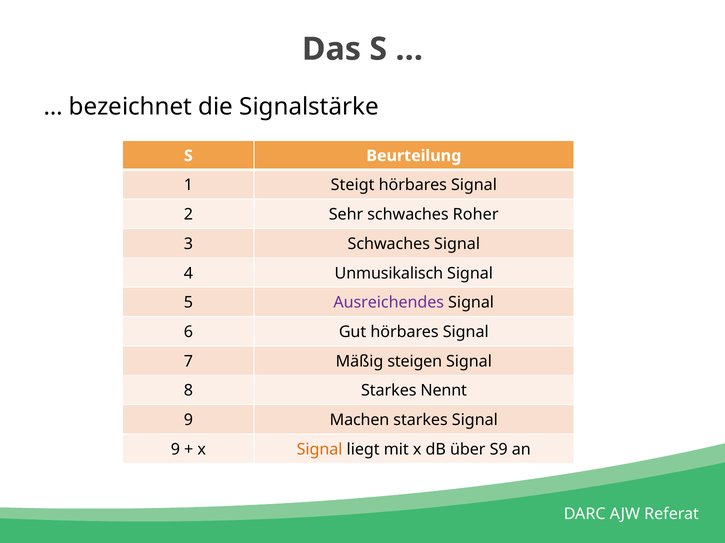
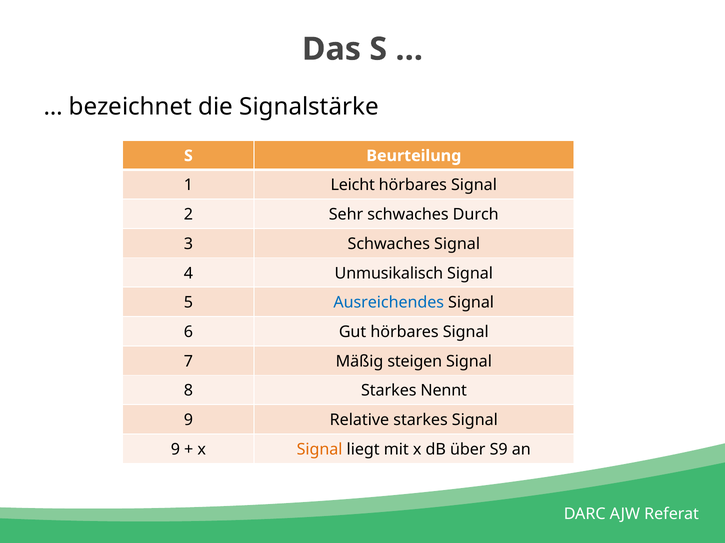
Steigt: Steigt -> Leicht (353, 185)
Roher: Roher -> Durch (476, 215)
Ausreichendes colour: purple -> blue (389, 303)
Machen: Machen -> Relative (359, 421)
